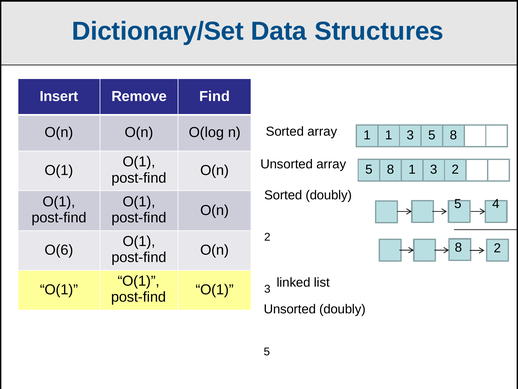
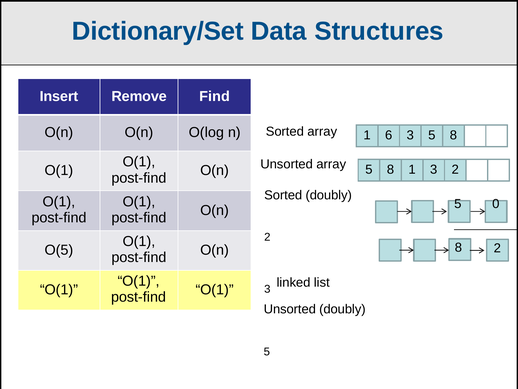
1 1: 1 -> 6 (389, 135)
4: 4 -> 0 (496, 204)
O(6: O(6 -> O(5 (59, 250)
